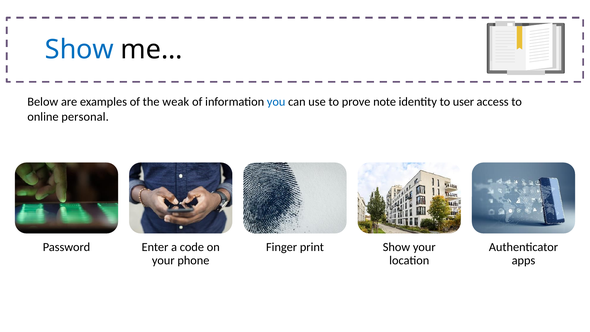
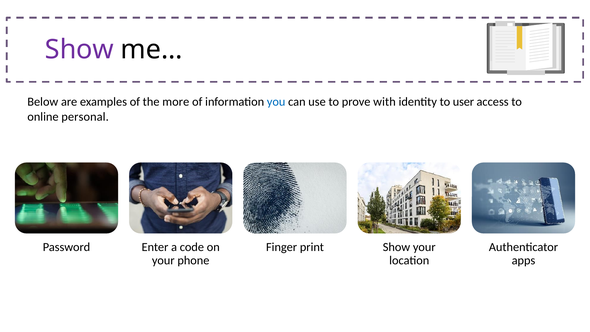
Show colour: blue -> purple (79, 50)
weak: weak -> more (176, 102)
note: note -> with (384, 102)
